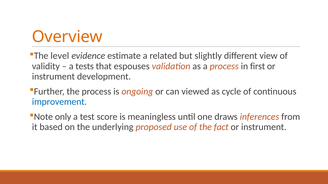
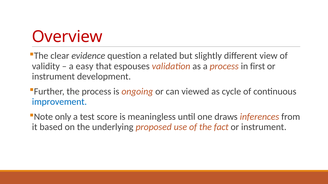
Overview colour: orange -> red (67, 37)
level: level -> clear (60, 56)
estimate: estimate -> question (124, 56)
tests: tests -> easy (85, 66)
